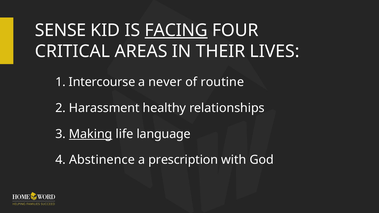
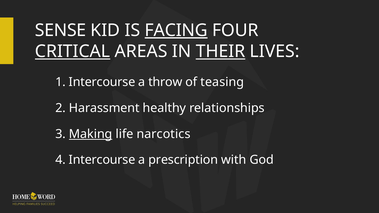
CRITICAL underline: none -> present (73, 51)
THEIR underline: none -> present (221, 51)
never: never -> throw (165, 82)
routine: routine -> teasing (222, 82)
language: language -> narcotics (164, 134)
Abstinence: Abstinence -> Intercourse (102, 160)
